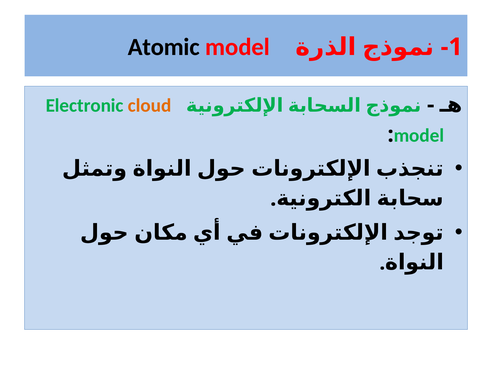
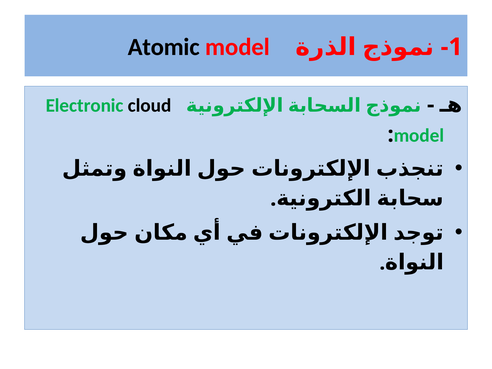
cloud colour: orange -> black (150, 106)
